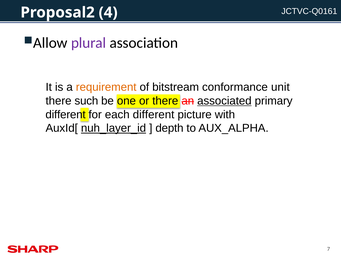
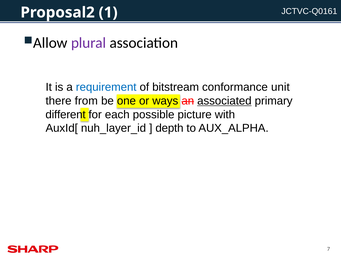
4: 4 -> 1 (108, 12)
requirement colour: orange -> blue (106, 87)
such: such -> from (86, 101)
or there: there -> ways (165, 101)
each different: different -> possible (154, 114)
nuh_layer_id underline: present -> none (113, 128)
